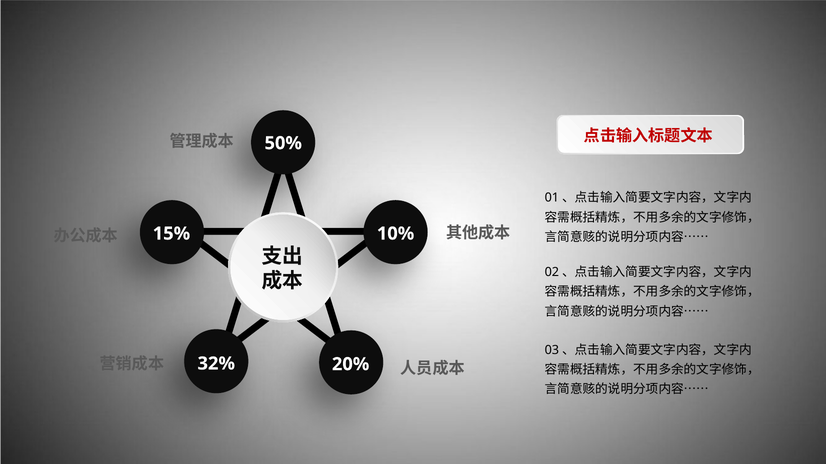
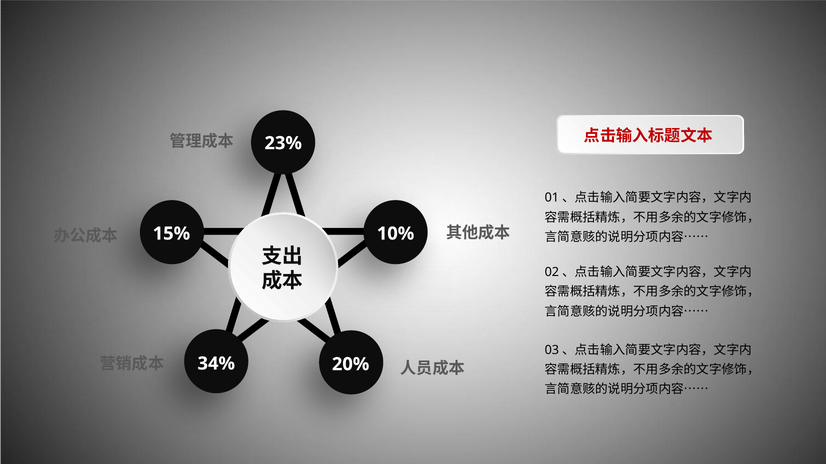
50%: 50% -> 23% (283, 143)
32%: 32% -> 34% (216, 364)
